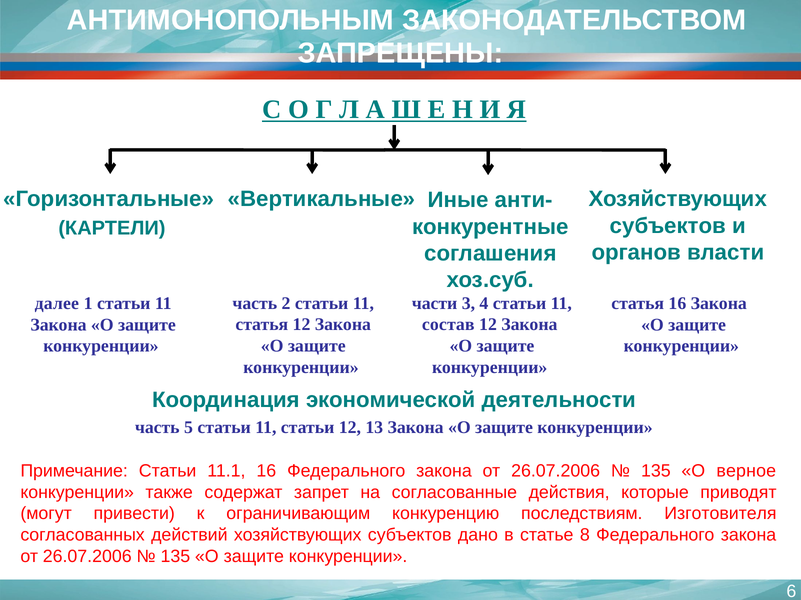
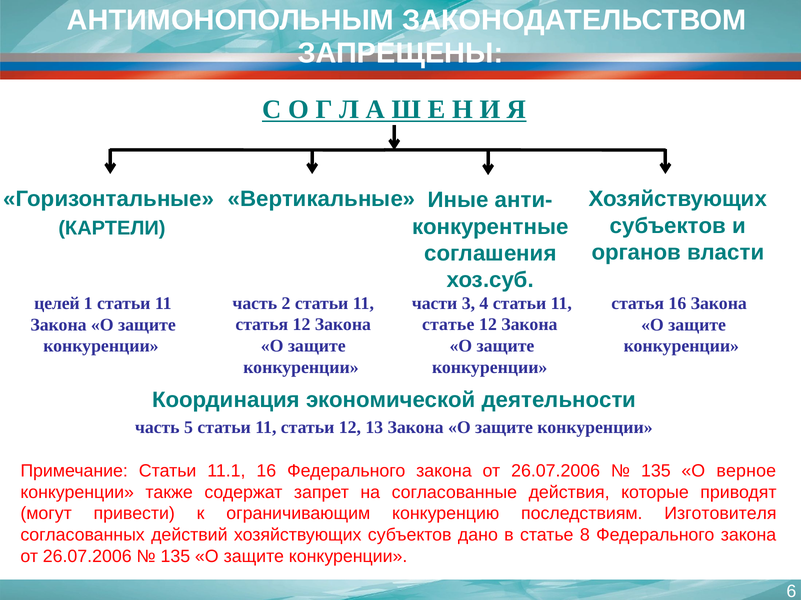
далее: далее -> целей (57, 304)
состав: состав -> статье (448, 325)
